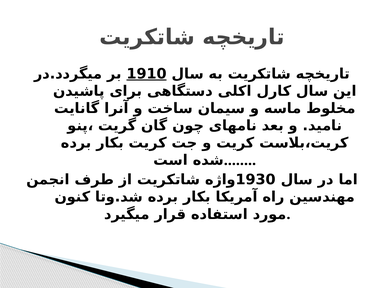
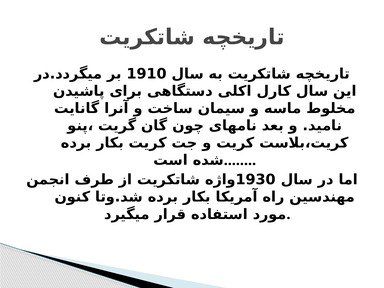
1910 underline: present -> none (147, 74)
